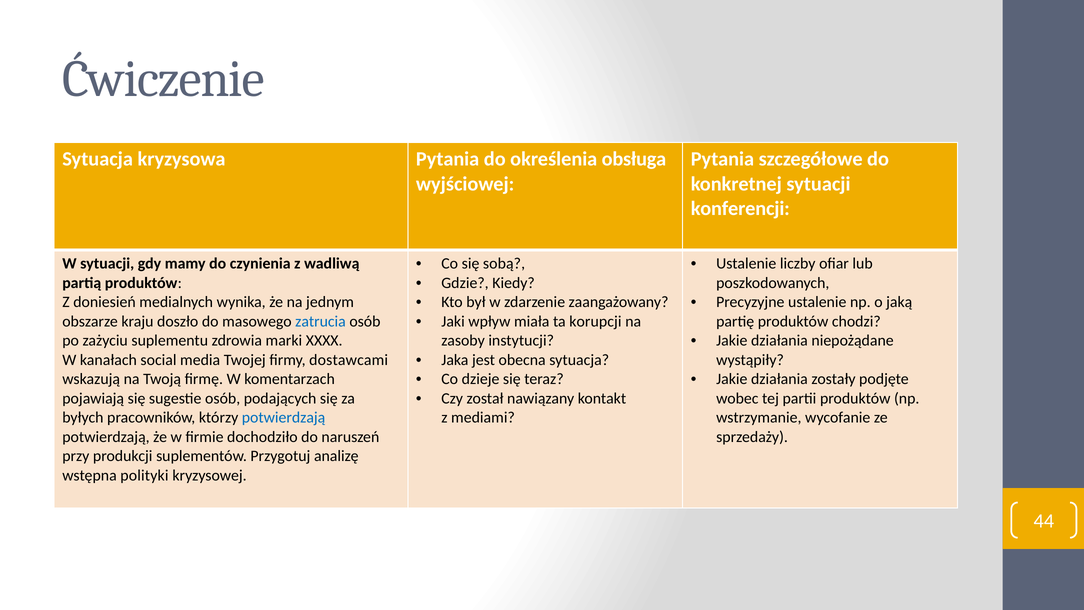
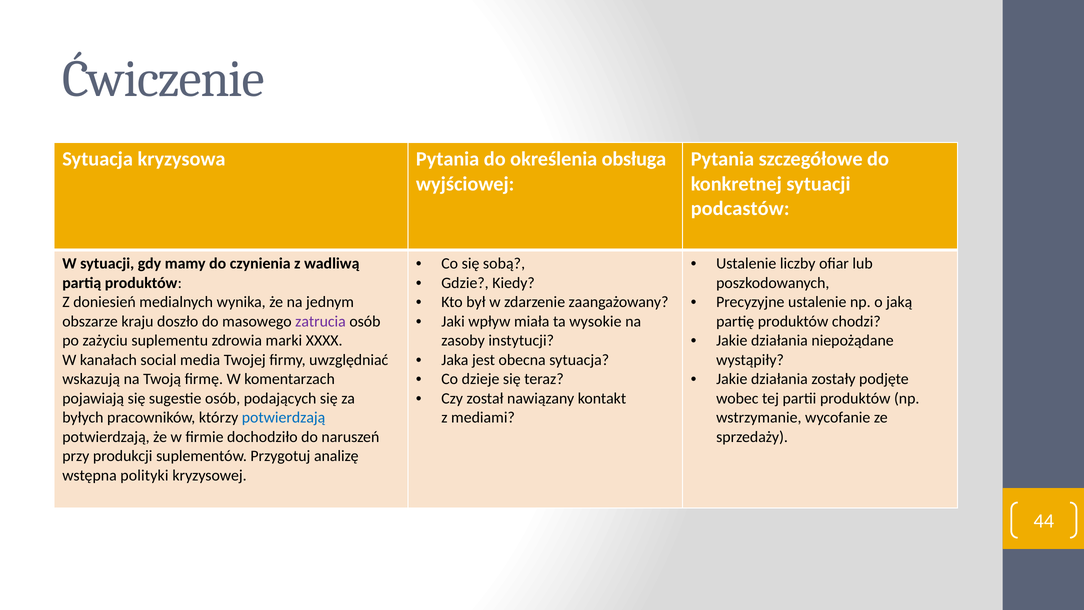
konferencji: konferencji -> podcastów (740, 209)
korupcji: korupcji -> wysokie (595, 321)
zatrucia colour: blue -> purple (320, 321)
dostawcami: dostawcami -> uwzględniać (349, 360)
